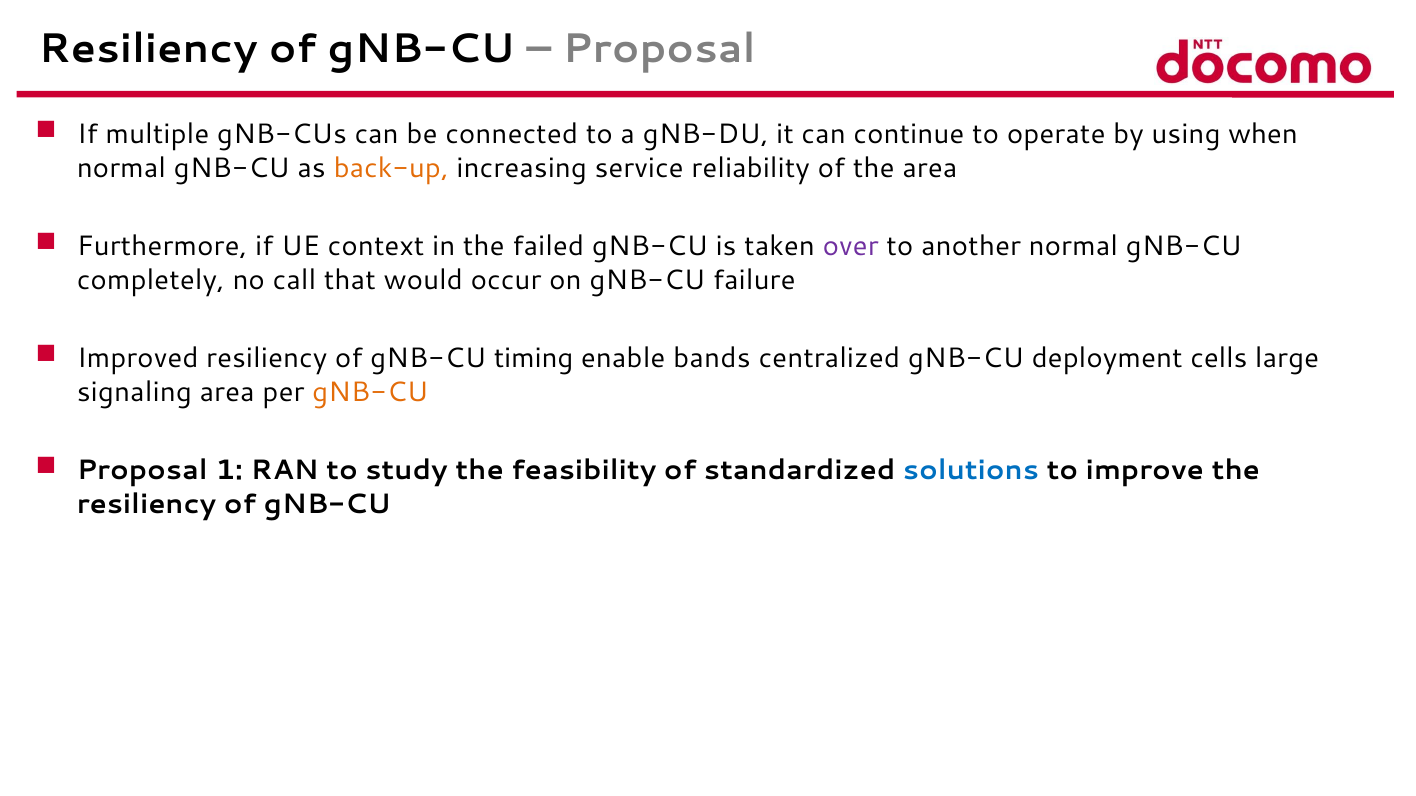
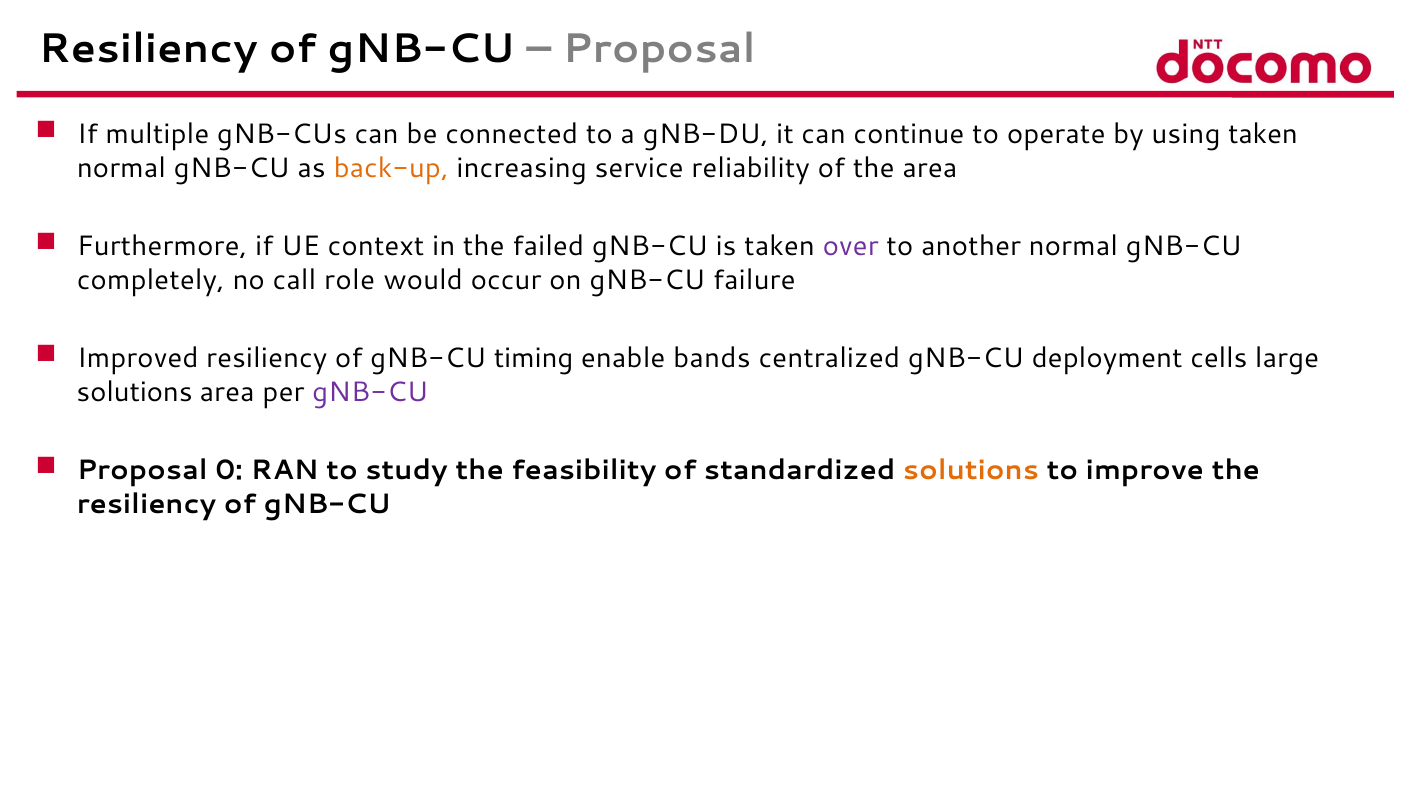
using when: when -> taken (1263, 135)
that: that -> role (350, 280)
signaling: signaling -> solutions (135, 392)
gNB-CU colour: orange -> purple (370, 392)
1: 1 -> 0 (229, 471)
solutions colour: blue -> orange (971, 471)
